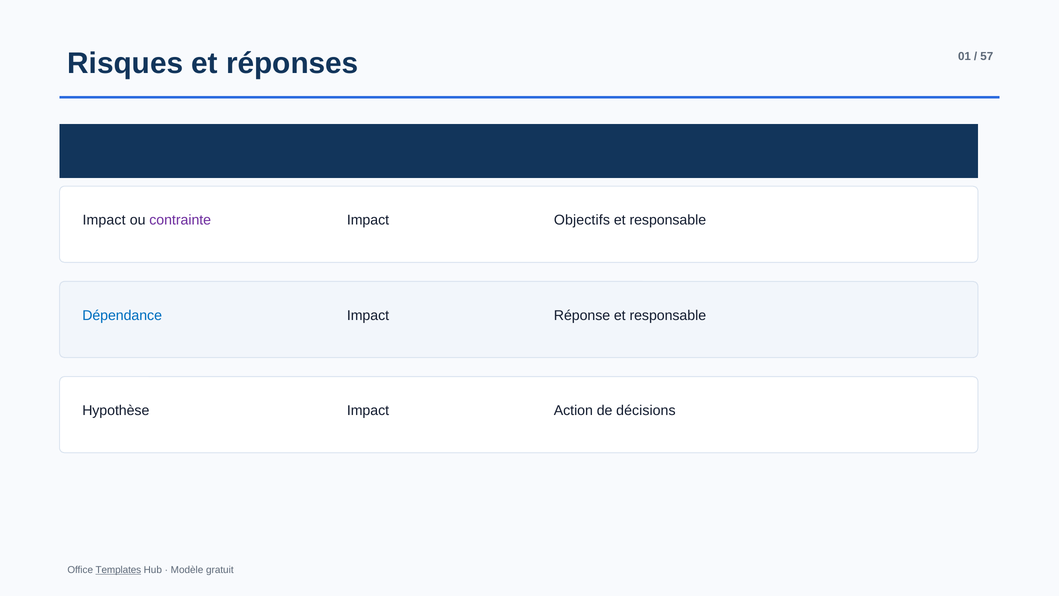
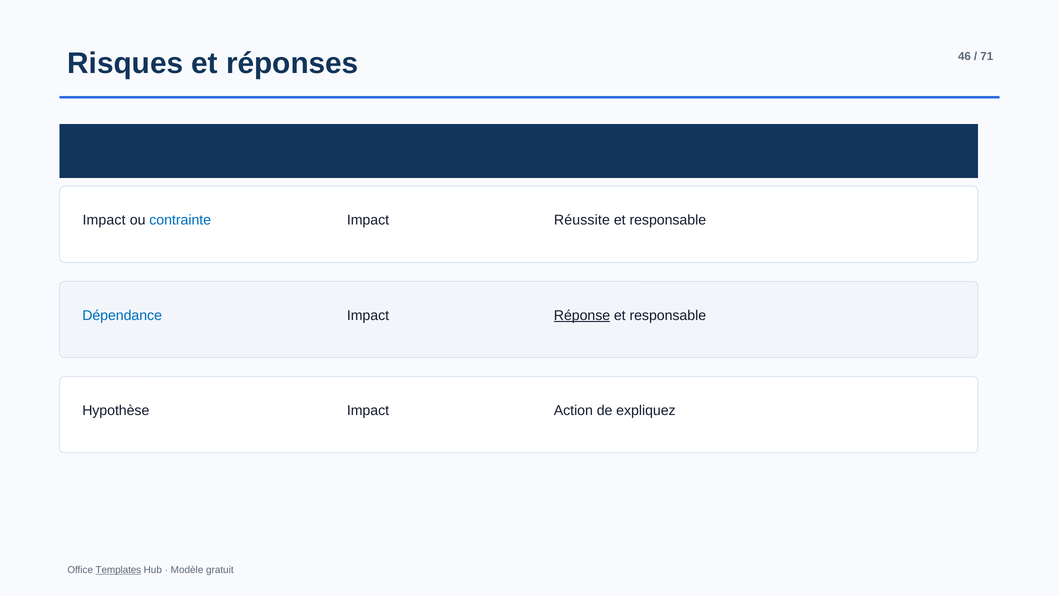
01: 01 -> 46 (964, 56)
57: 57 -> 71 (987, 56)
contrainte colour: purple -> blue (180, 220)
Objectifs: Objectifs -> Réussite (582, 220)
Réponse underline: none -> present (582, 315)
décisions: décisions -> expliquez (646, 410)
